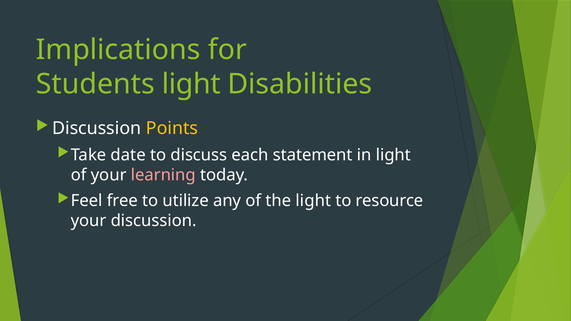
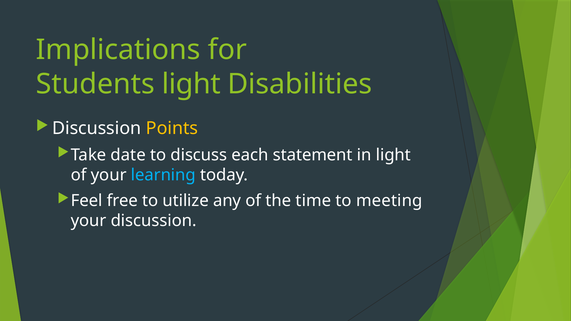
learning colour: pink -> light blue (163, 175)
the light: light -> time (313, 201)
resource: resource -> meeting (389, 201)
